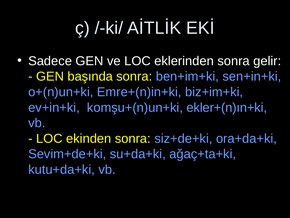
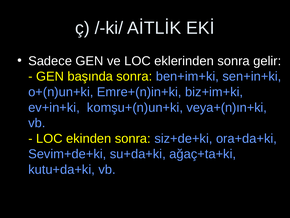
ekler+(n)ın+ki: ekler+(n)ın+ki -> veya+(n)ın+ki (227, 107)
